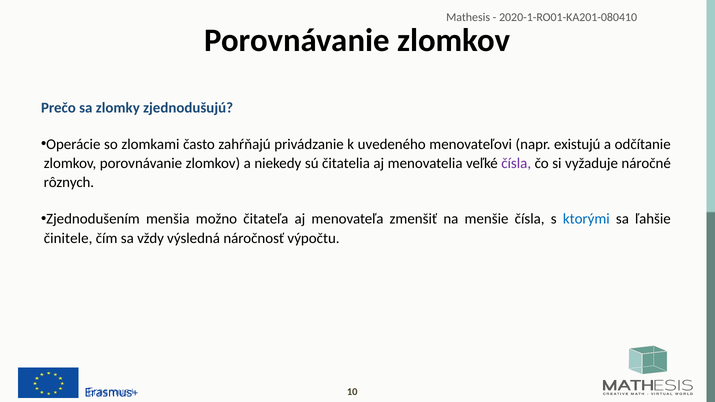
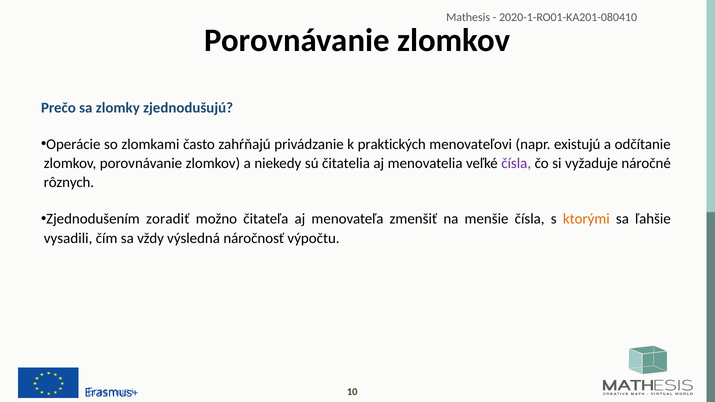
uvedeného: uvedeného -> praktických (392, 144)
menšia: menšia -> zoradiť (168, 219)
ktorými colour: blue -> orange (586, 219)
činitele: činitele -> vysadili (68, 238)
